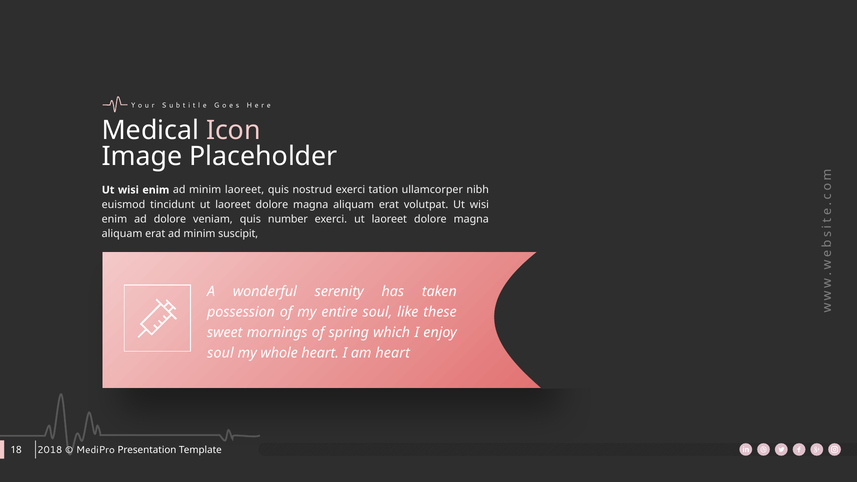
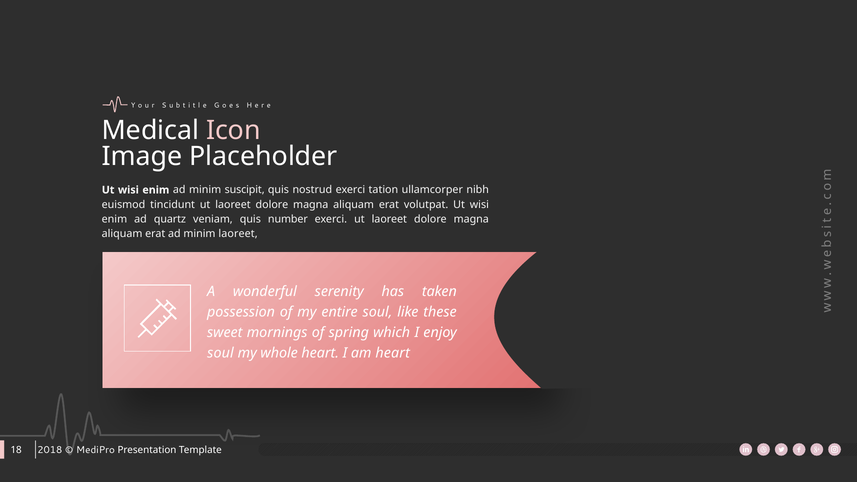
minim laoreet: laoreet -> suscipit (245, 190)
ad dolore: dolore -> quartz (170, 219)
minim suscipit: suscipit -> laoreet (238, 234)
